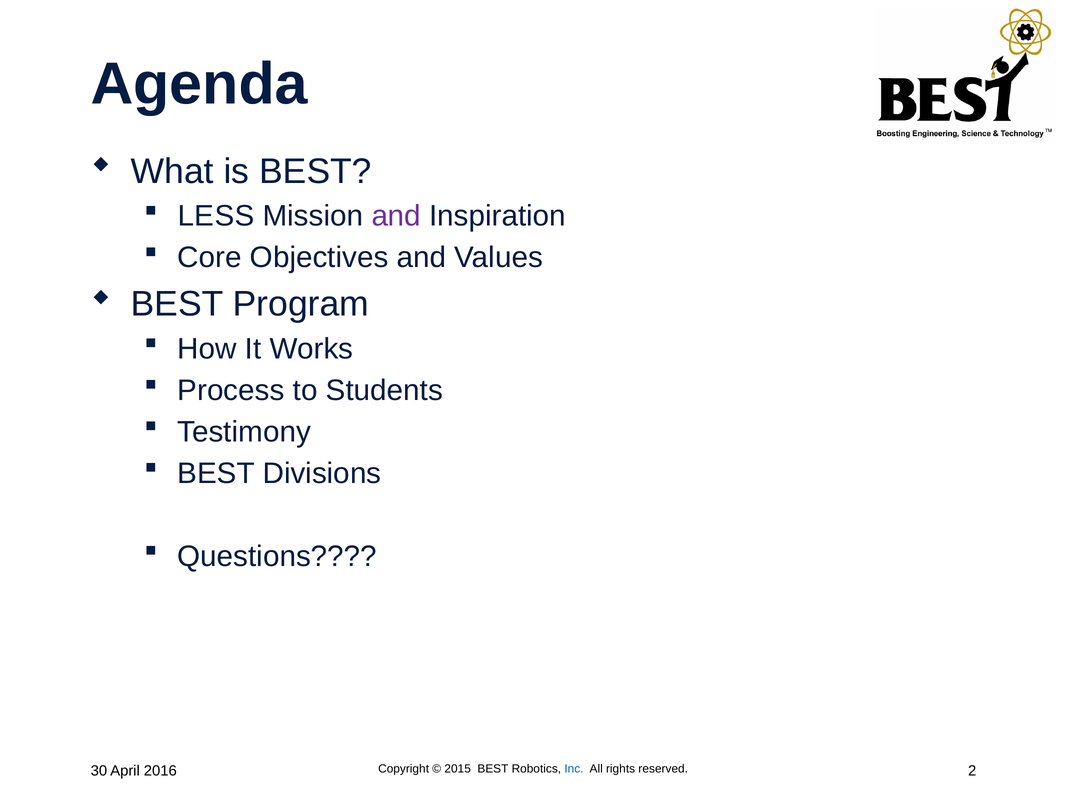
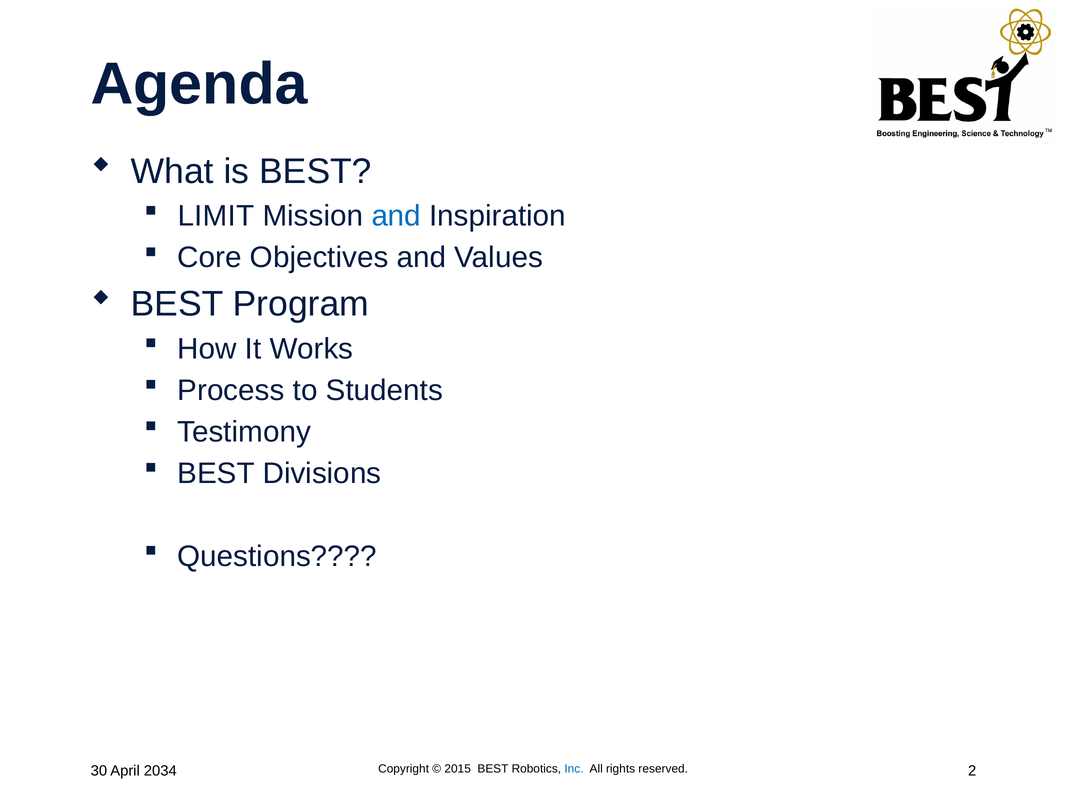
LESS: LESS -> LIMIT (216, 216)
and colour: purple -> blue (396, 216)
2016: 2016 -> 2034 (160, 771)
